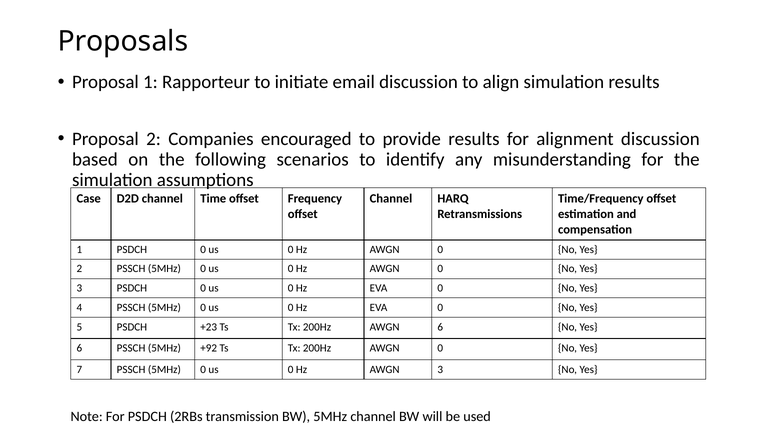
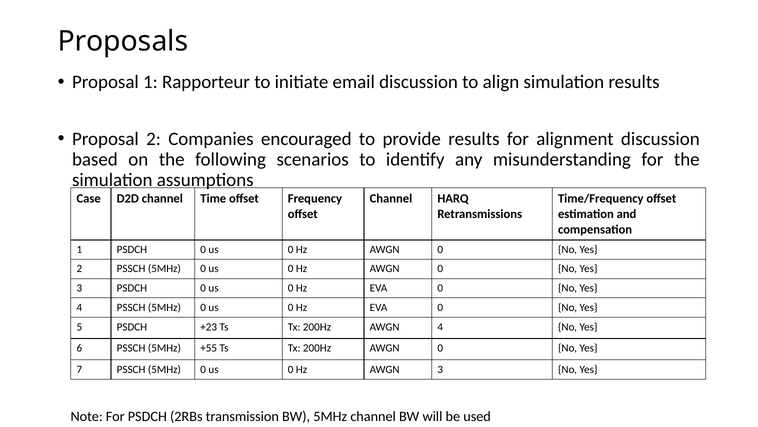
AWGN 6: 6 -> 4 (440, 327)
+92: +92 -> +55 (209, 348)
